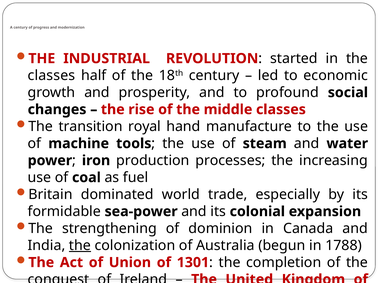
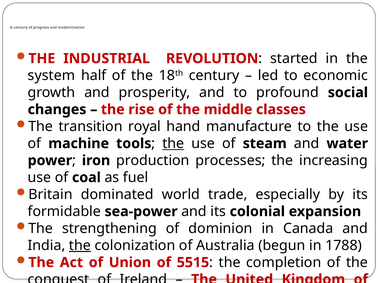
classes: classes -> system (51, 76)
the underline: none -> present (173, 144)
1301: 1301 -> 5515 (193, 263)
